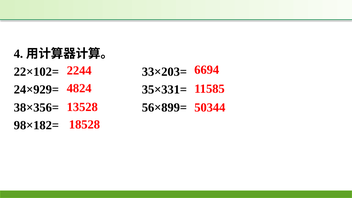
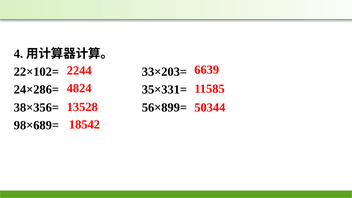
6694: 6694 -> 6639 (207, 70)
24×929=: 24×929= -> 24×286= (36, 90)
18528: 18528 -> 18542 (84, 125)
98×182=: 98×182= -> 98×689= (36, 125)
